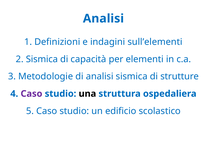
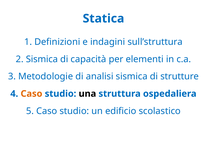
Analisi: Analisi -> Statica (103, 19)
sull’elementi: sull’elementi -> sull’struttura (155, 42)
Caso colour: purple -> orange (31, 94)
